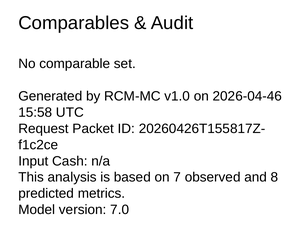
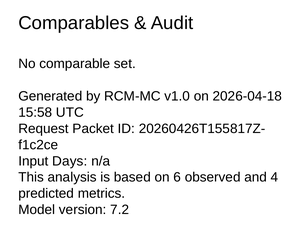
2026-04-46: 2026-04-46 -> 2026-04-18 (247, 97)
Cash: Cash -> Days (70, 162)
7: 7 -> 6 (177, 178)
8: 8 -> 4 (275, 178)
7.0: 7.0 -> 7.2 (120, 210)
